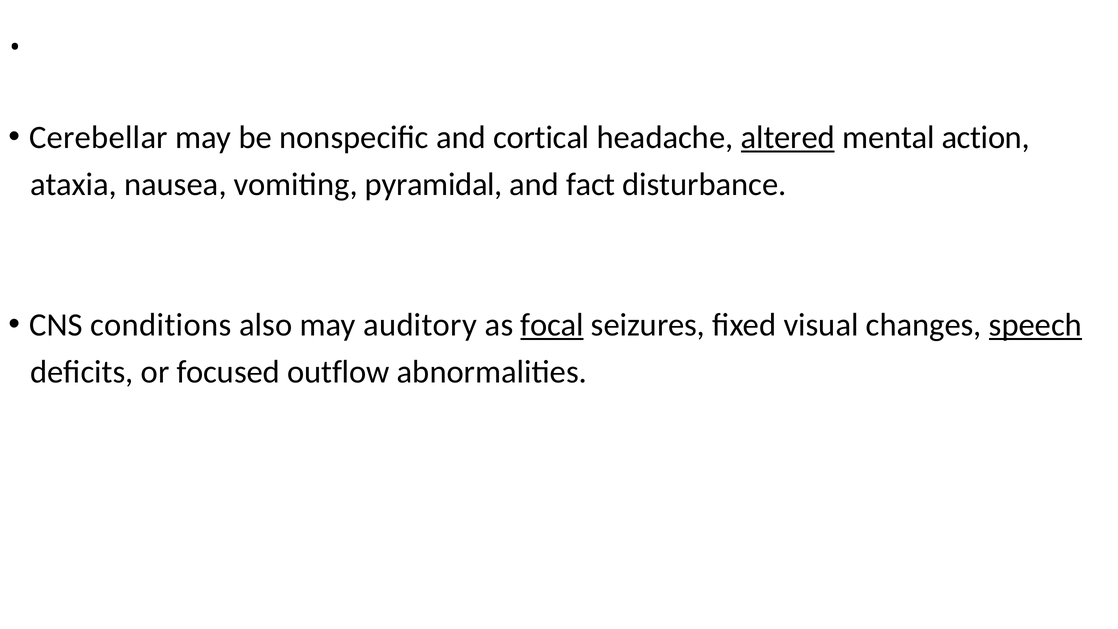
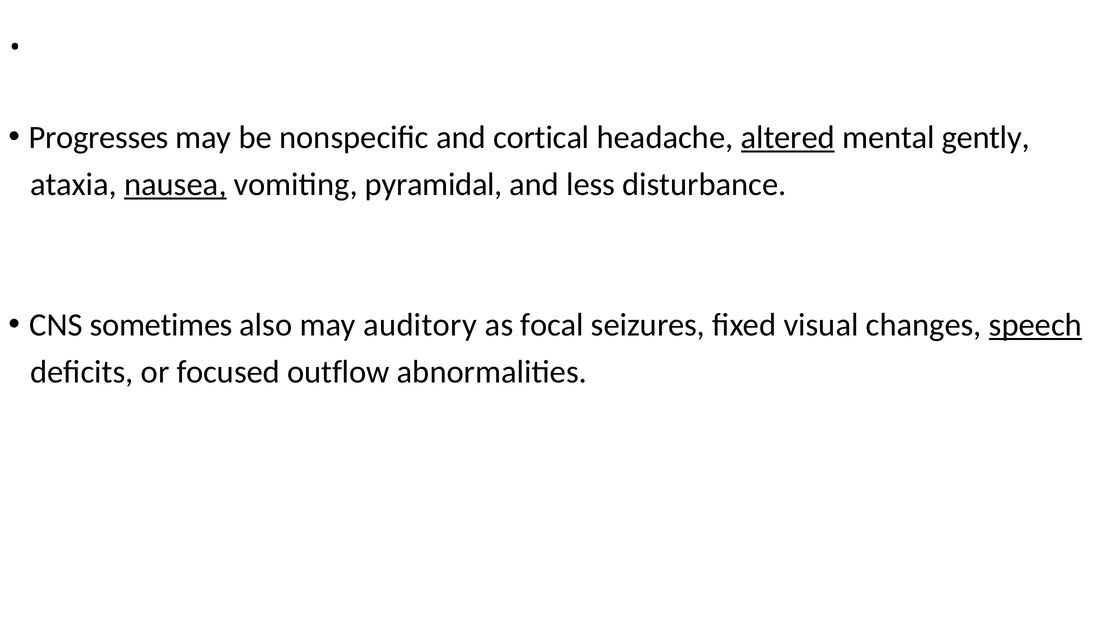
Cerebellar: Cerebellar -> Progresses (99, 137)
action: action -> gently (986, 137)
nausea underline: none -> present (175, 184)
fact: fact -> less (591, 184)
conditions: conditions -> sometimes (161, 325)
focal underline: present -> none (552, 325)
